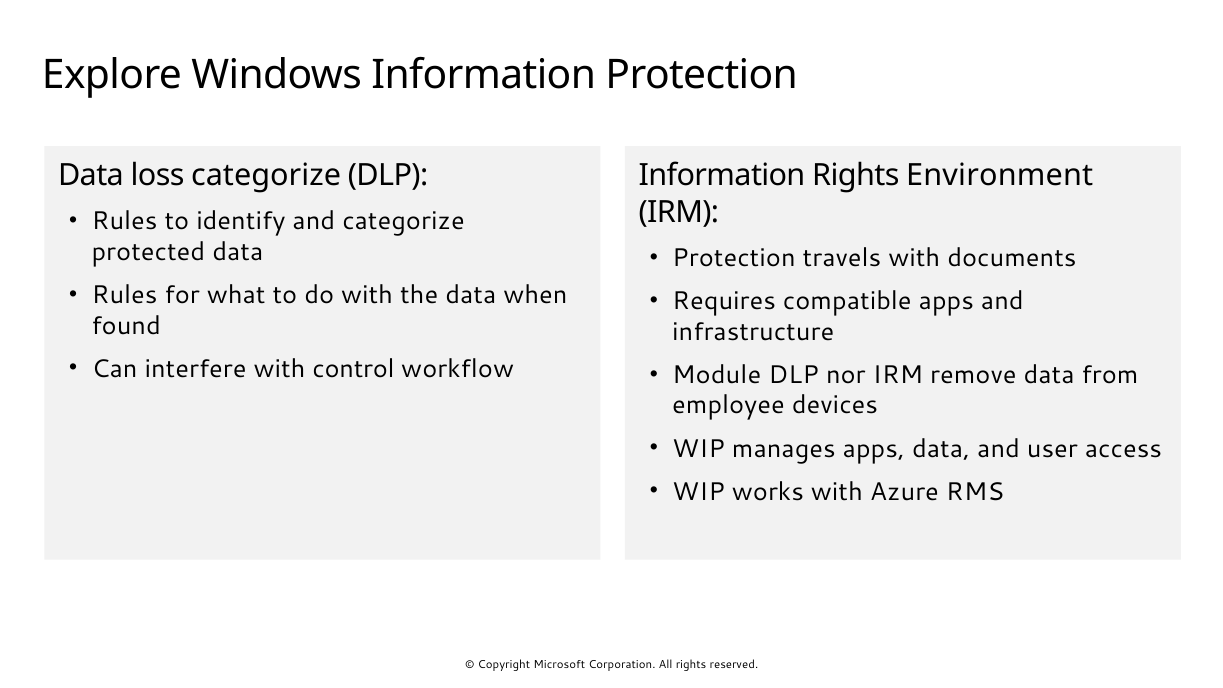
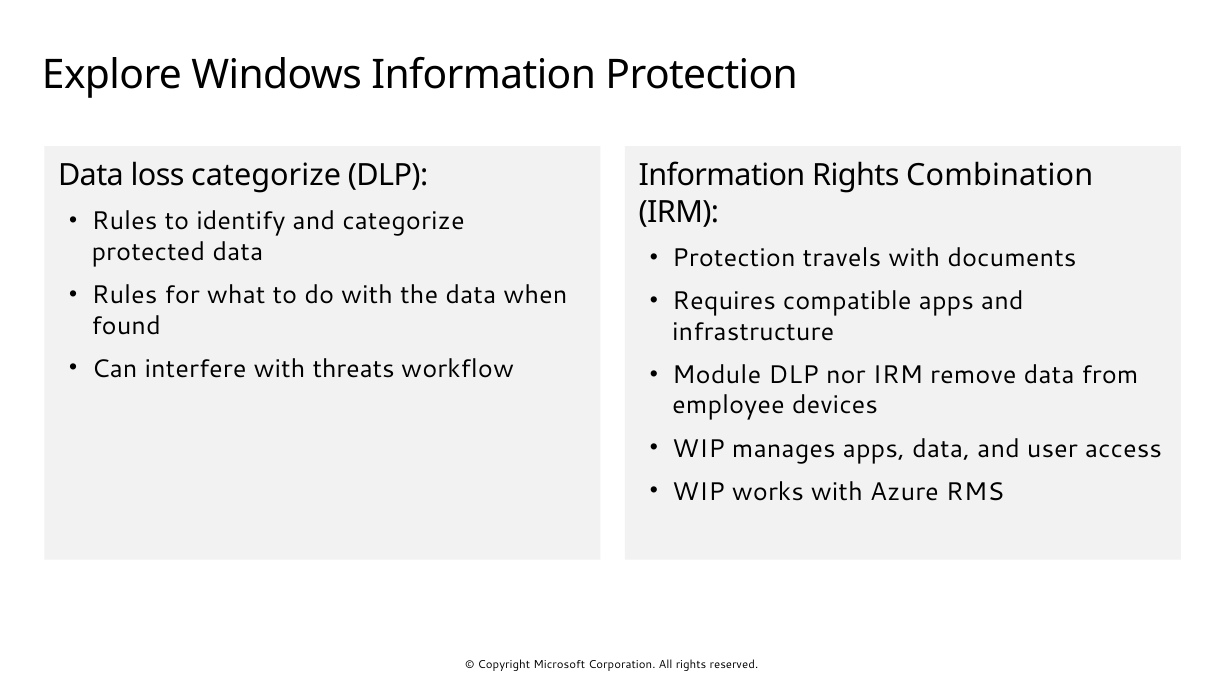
Environment: Environment -> Combination (1000, 176)
control: control -> threats (354, 369)
